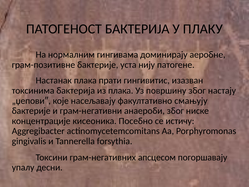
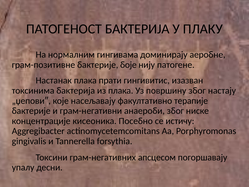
уста: уста -> боје (128, 65)
смањују: смањују -> терапије (191, 101)
